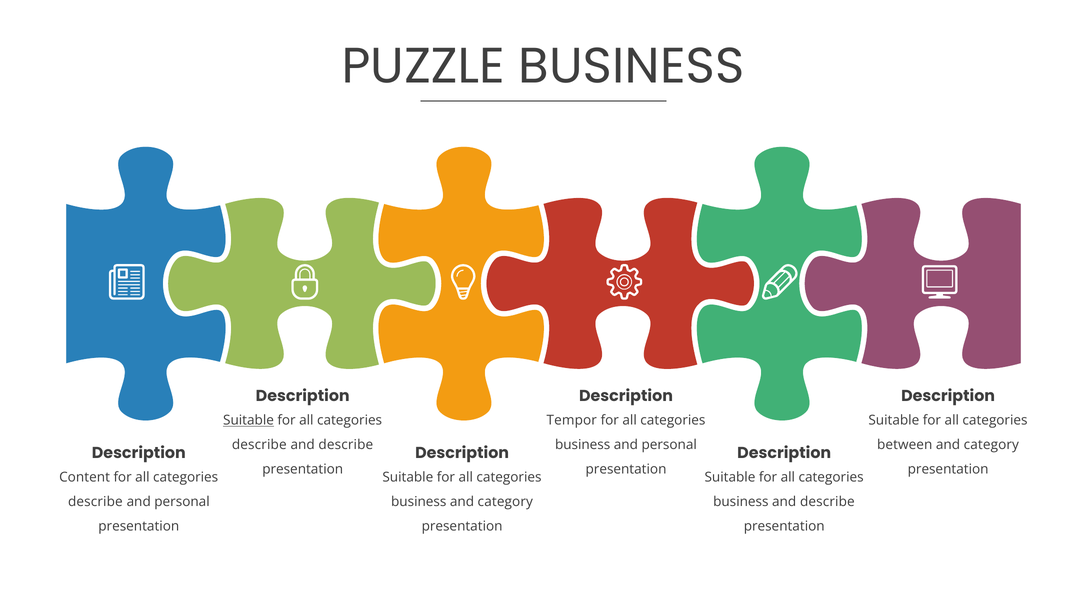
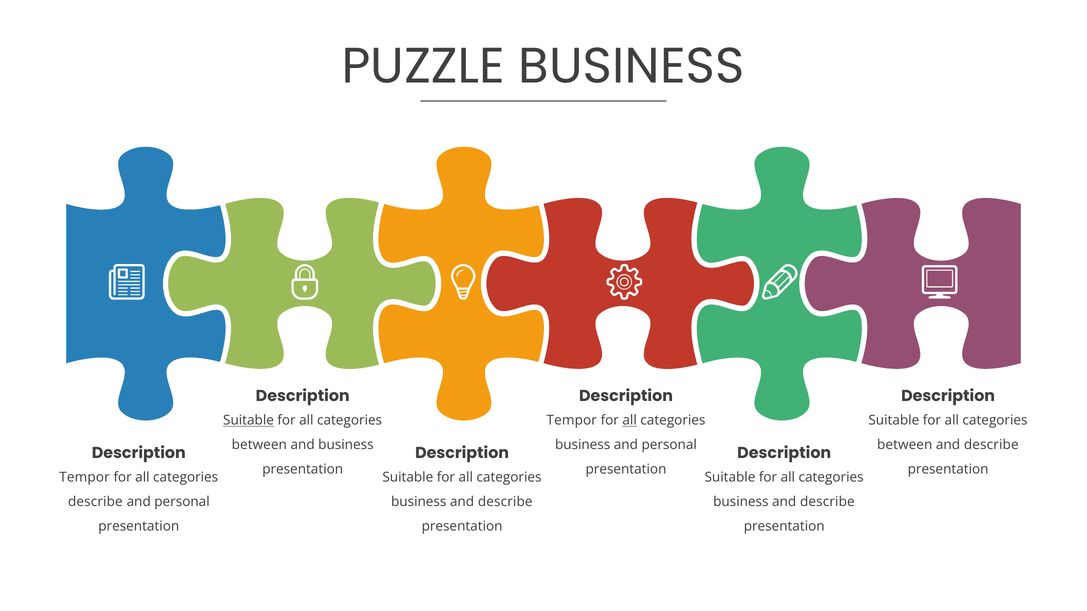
all underline: none -> present (630, 421)
describe: describe -> between (259, 445)
describe: describe -> business (346, 445)
category: category -> describe (991, 445)
Content: Content -> Tempor (85, 478)
category: category -> describe (505, 502)
